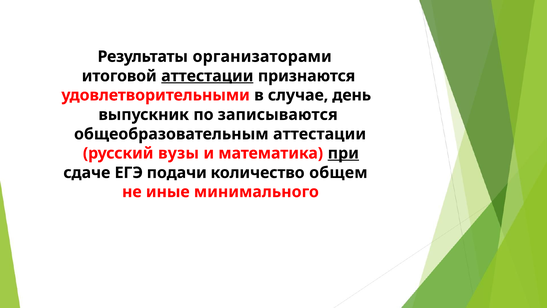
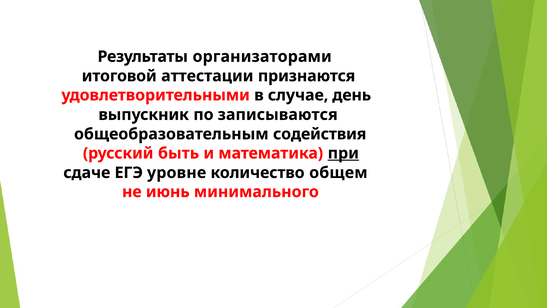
аттестации underline: present -> none (207, 76)
общеобразовательным аттестации: аттестации -> содействия (320, 134)
вузы: вузы -> быть (179, 153)
подачи: подачи -> уровне (177, 173)
иные: иные -> июнь (168, 192)
